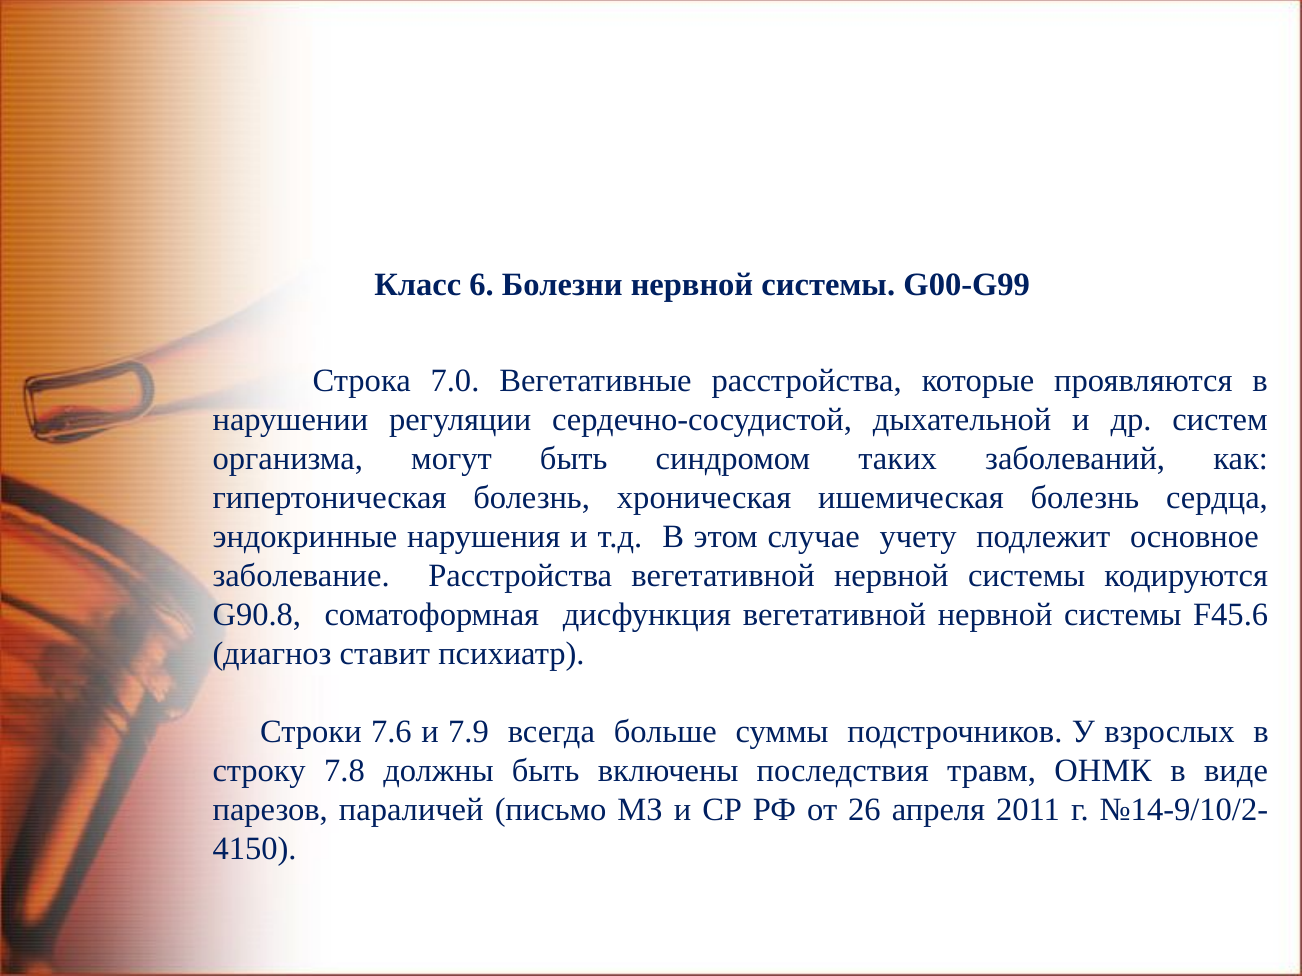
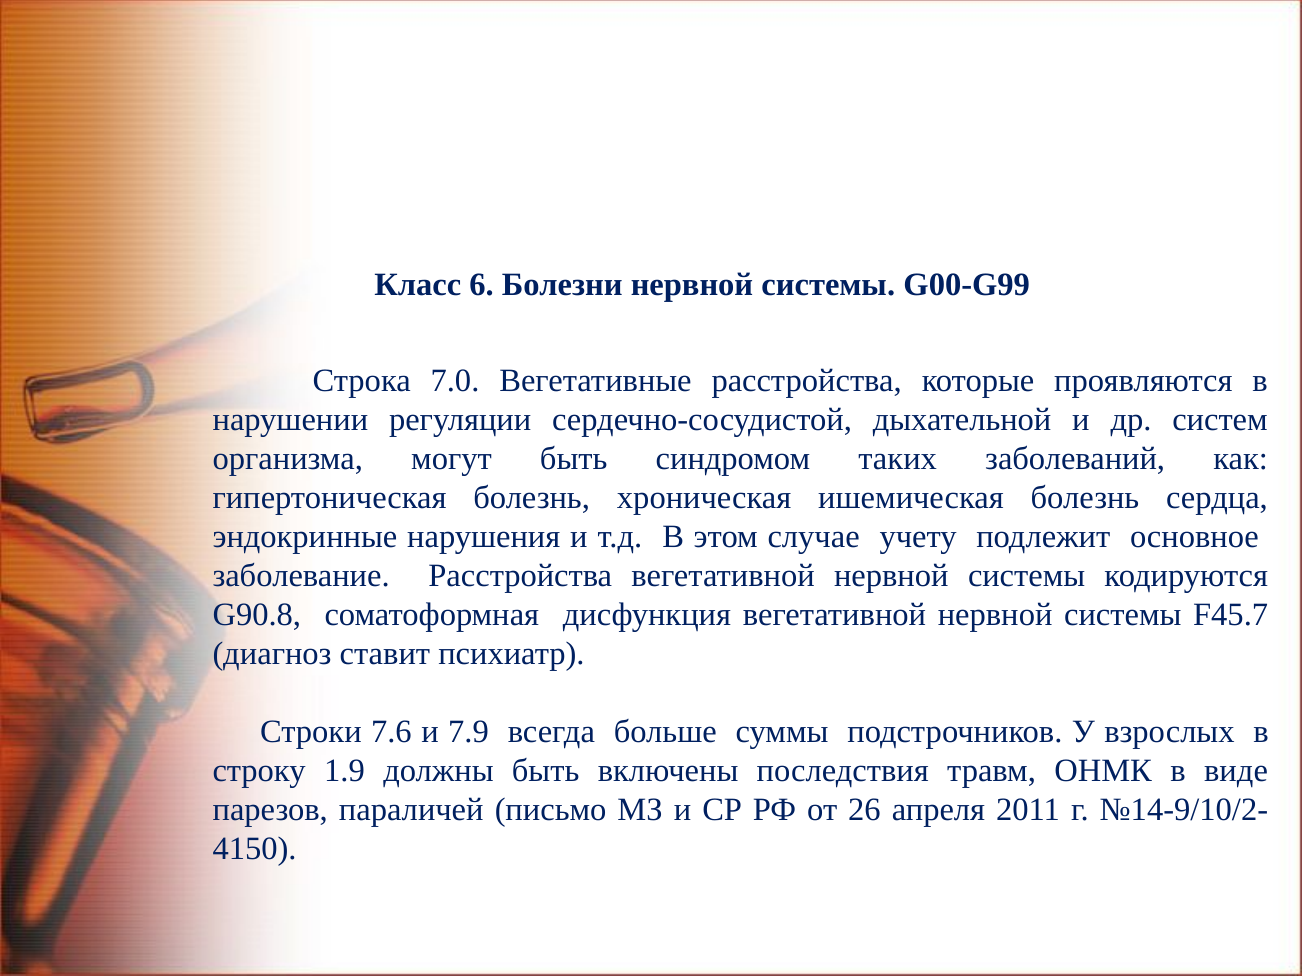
F45.6: F45.6 -> F45.7 (1231, 615)
7.8: 7.8 -> 1.9 (345, 772)
